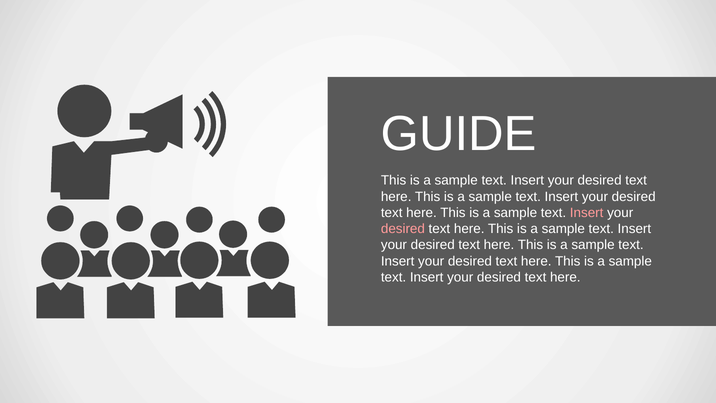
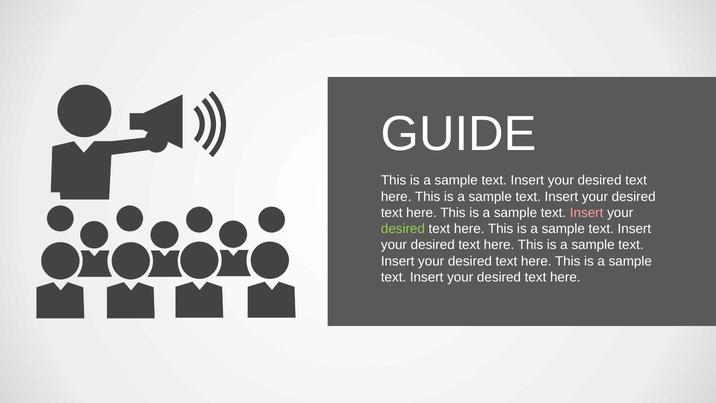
desired colour: pink -> light green (403, 229)
